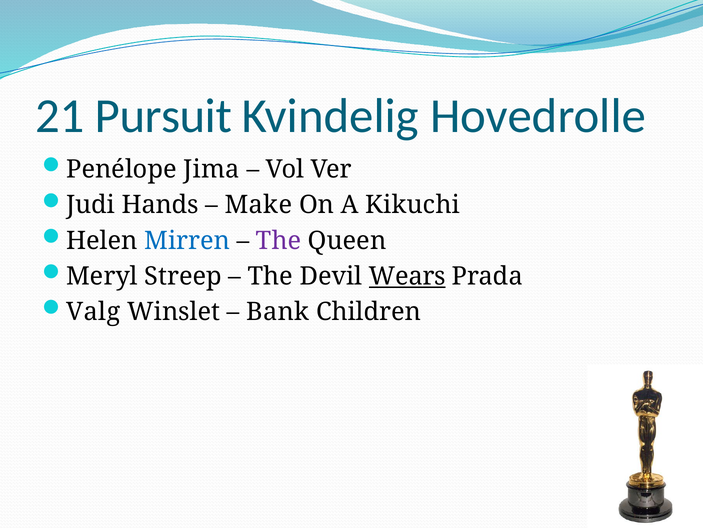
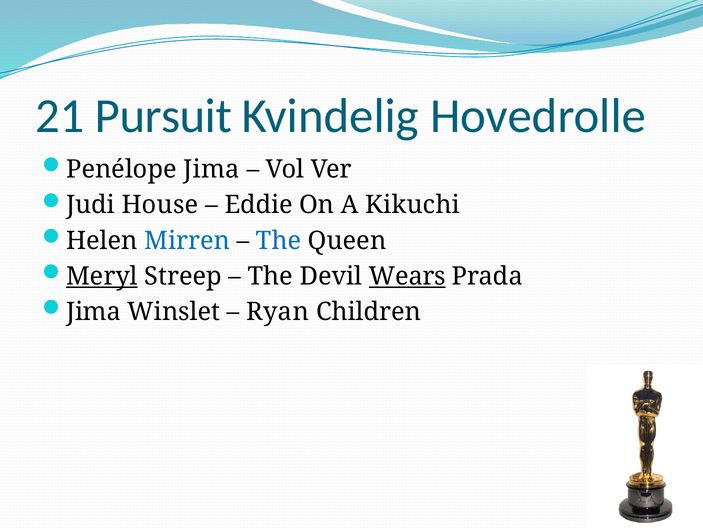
Hands: Hands -> House (160, 205)
Make: Make -> Eddie (259, 205)
The colour: purple -> blue (279, 240)
Meryl underline: none -> present (102, 276)
Valg: Valg -> Jima (94, 311)
Bank: Bank -> Ryan (278, 311)
